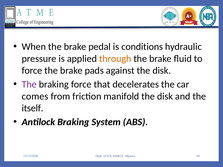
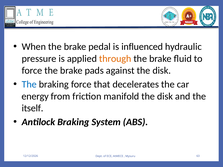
conditions: conditions -> influenced (142, 47)
The colour: purple -> blue (29, 84)
comes: comes -> energy (35, 96)
